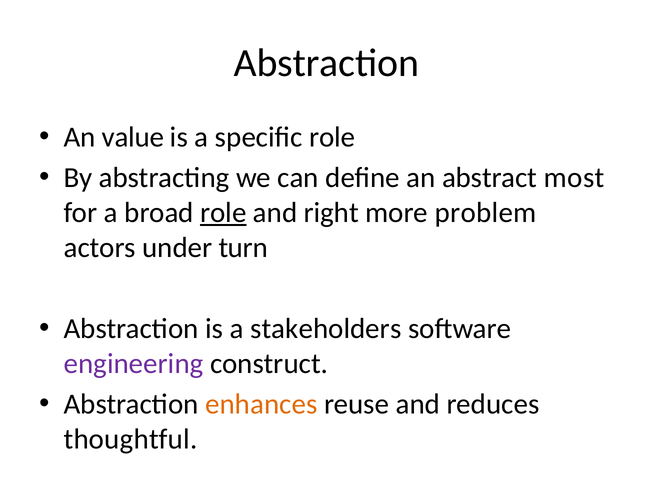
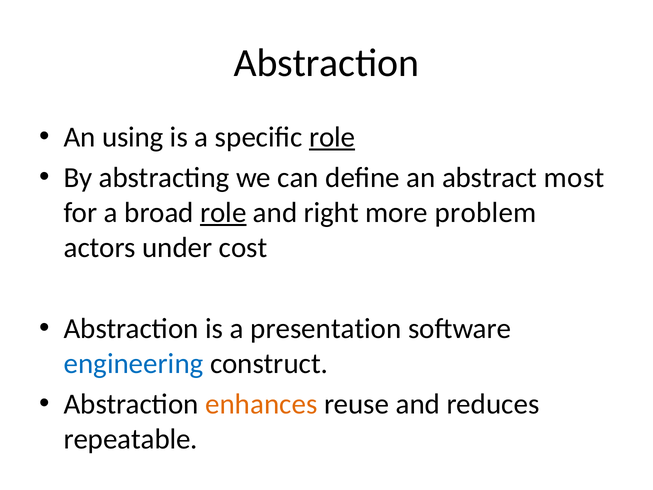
value: value -> using (133, 137)
role underline: none -> present (332, 137)
turn: turn -> cost (243, 247)
stakeholders: stakeholders -> presentation (326, 329)
engineering colour: purple -> blue (134, 363)
thoughtful: thoughtful -> repeatable (131, 439)
